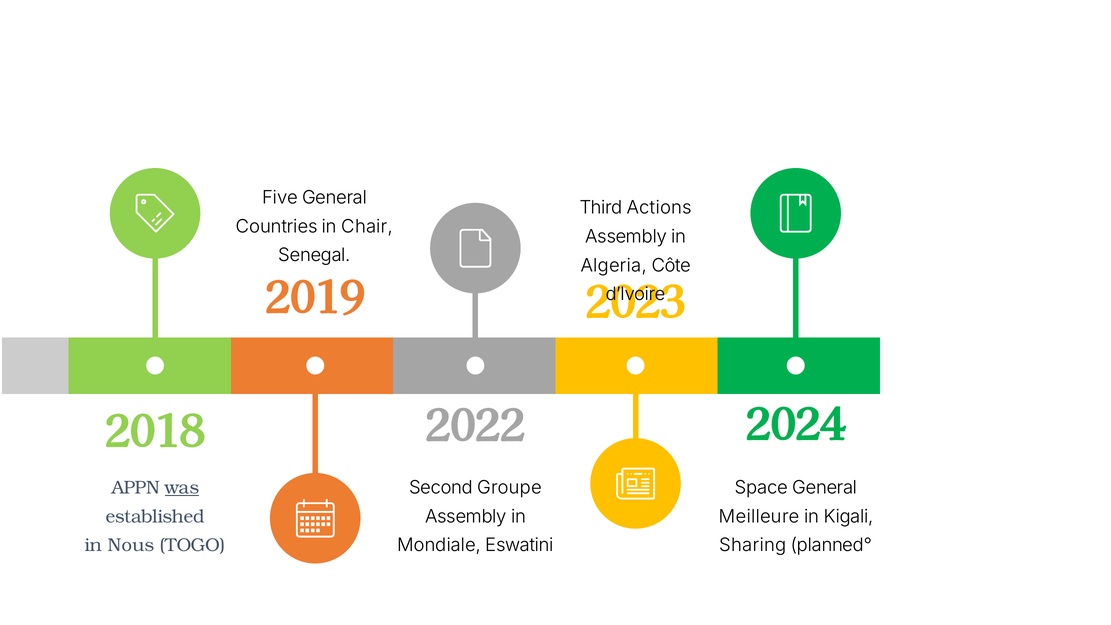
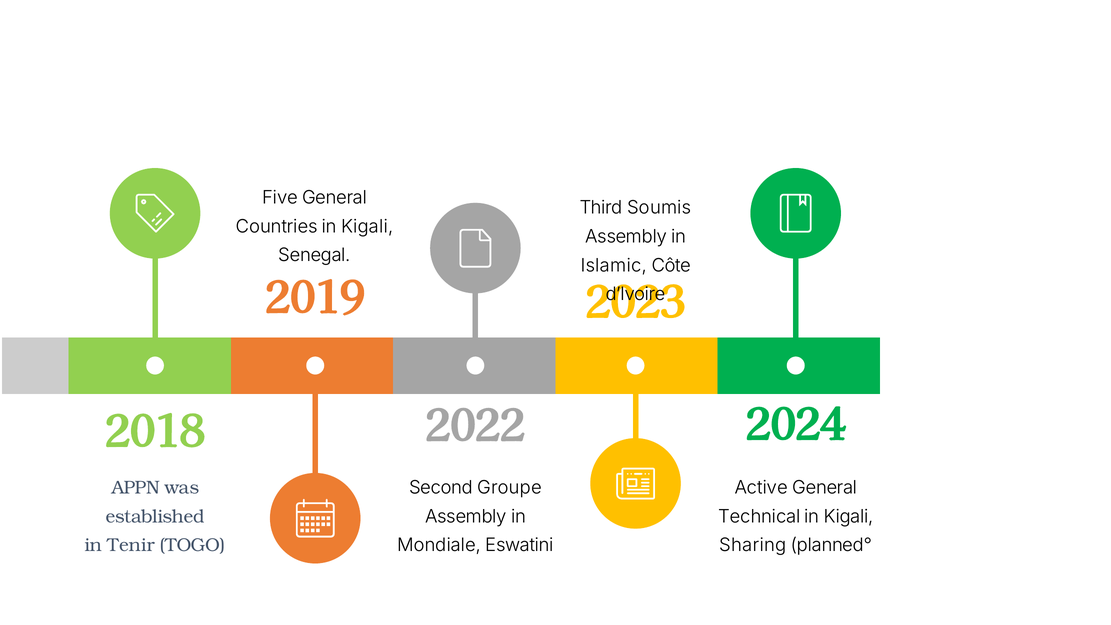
Actions: Actions -> Soumis (659, 208)
Chair: Chair -> Kigali (367, 226)
Algeria: Algeria -> Islamic (614, 265)
Space: Space -> Active (761, 488)
was underline: present -> none (182, 488)
Meilleure: Meilleure -> Technical (759, 516)
Nous: Nous -> Tenir (131, 545)
